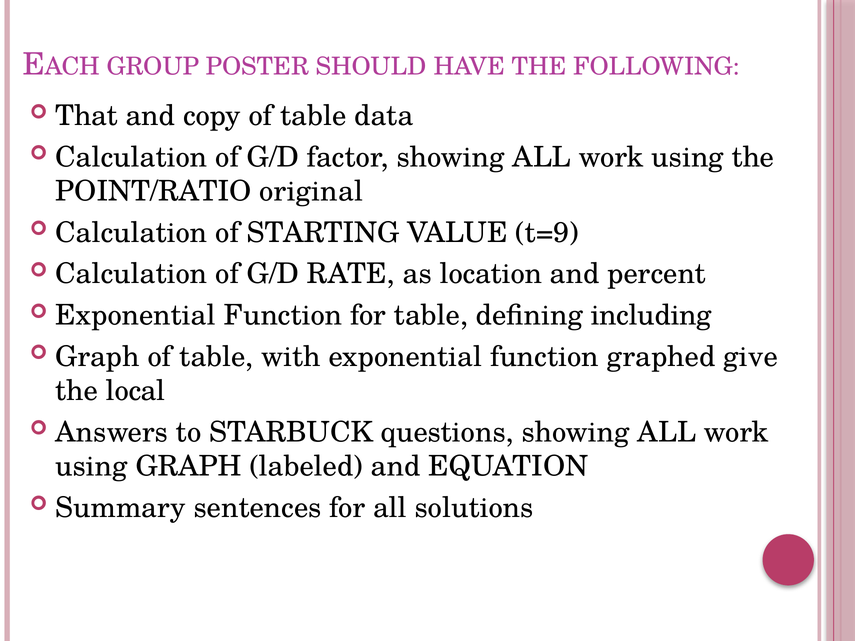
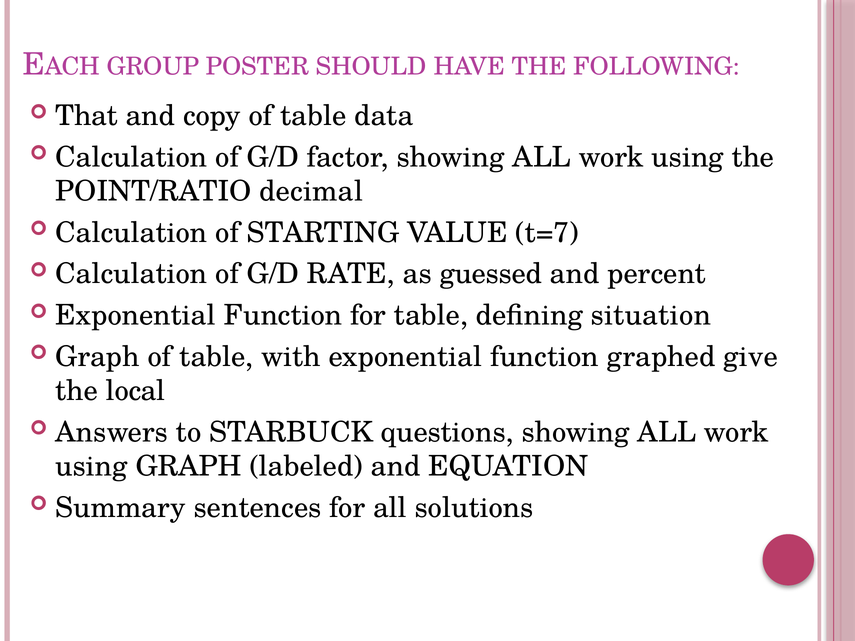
original: original -> decimal (311, 191)
t=9: t=9 -> t=7 (547, 233)
location: location -> guessed (491, 274)
including: including -> situation (651, 315)
